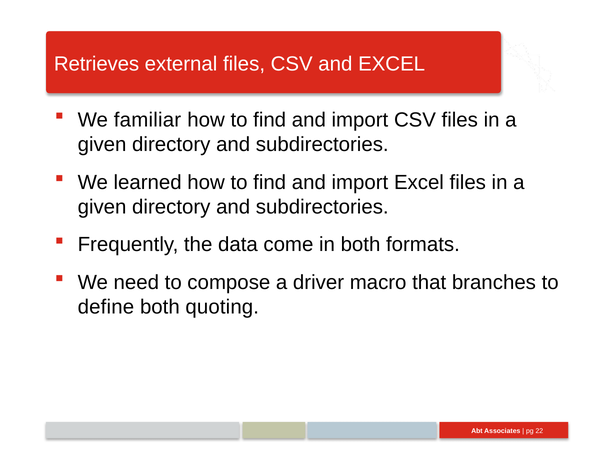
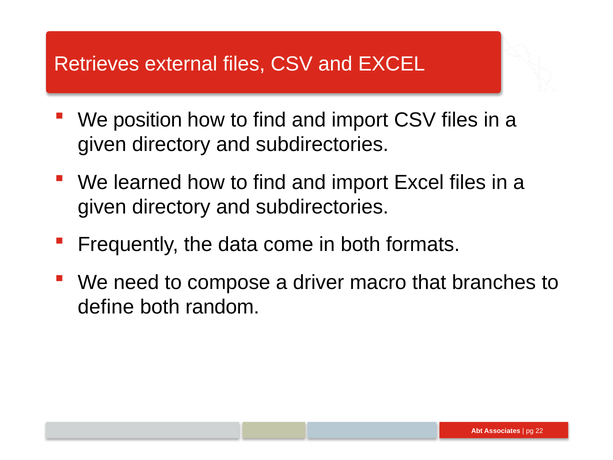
familiar: familiar -> position (148, 120)
quoting: quoting -> random (222, 307)
